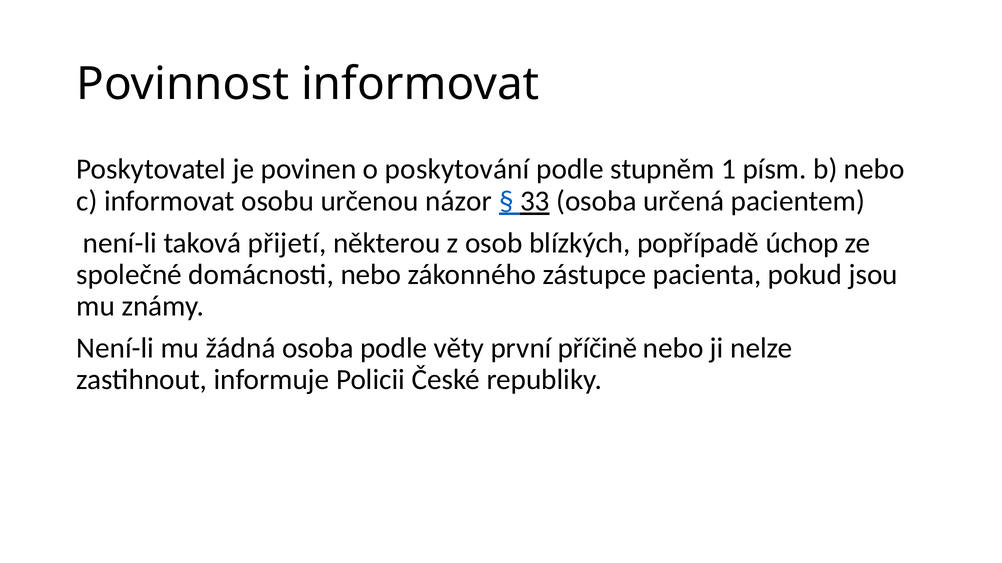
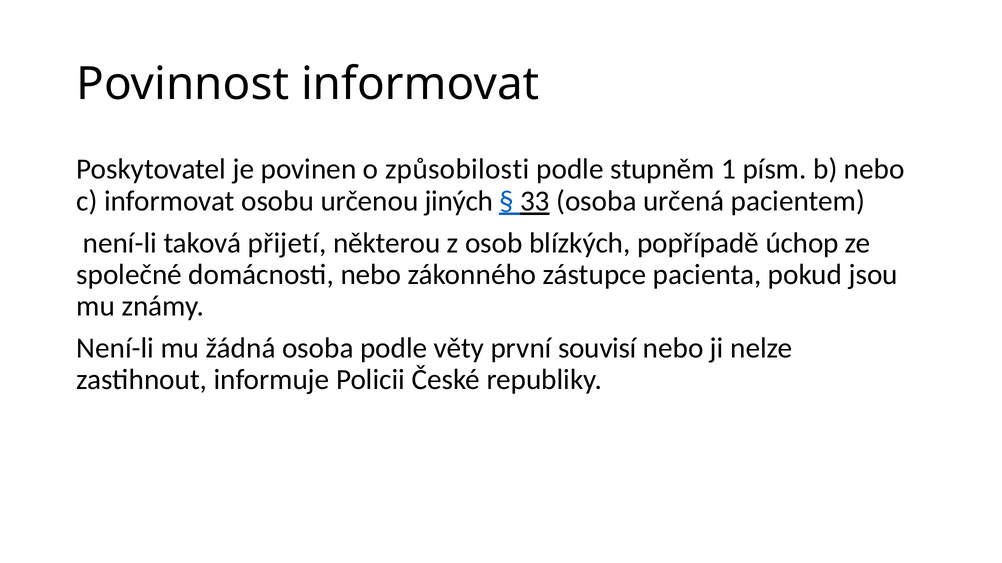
poskytování: poskytování -> způsobilosti (457, 169)
názor: názor -> jiných (459, 201)
příčině: příčině -> souvisí (597, 349)
